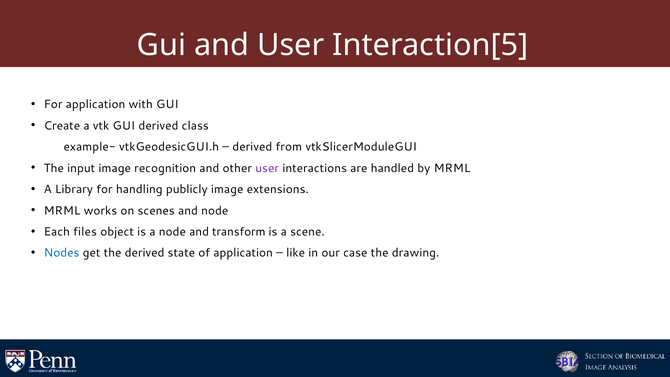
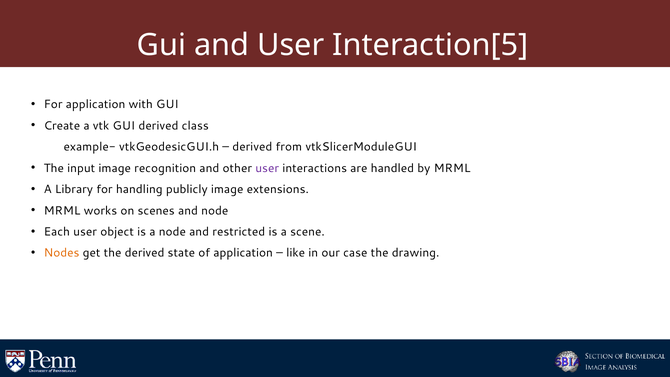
Each files: files -> user (85, 232)
transform: transform -> restricted (239, 232)
Nodes colour: blue -> orange (62, 253)
